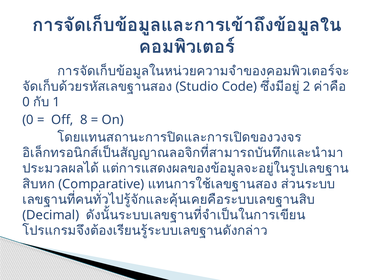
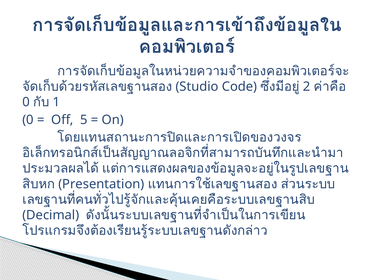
8: 8 -> 5 (84, 120)
Comparative: Comparative -> Presentation (101, 184)
